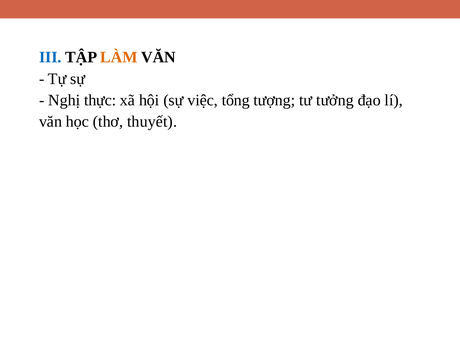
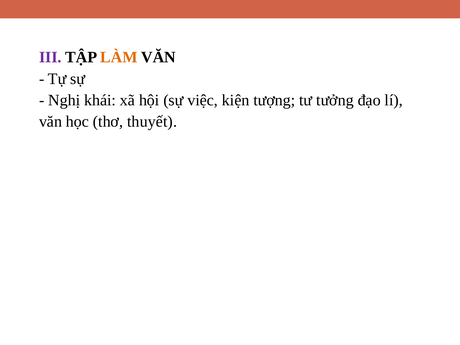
III colour: blue -> purple (50, 57)
thực: thực -> khái (100, 100)
tổng: tổng -> kiện (236, 100)
